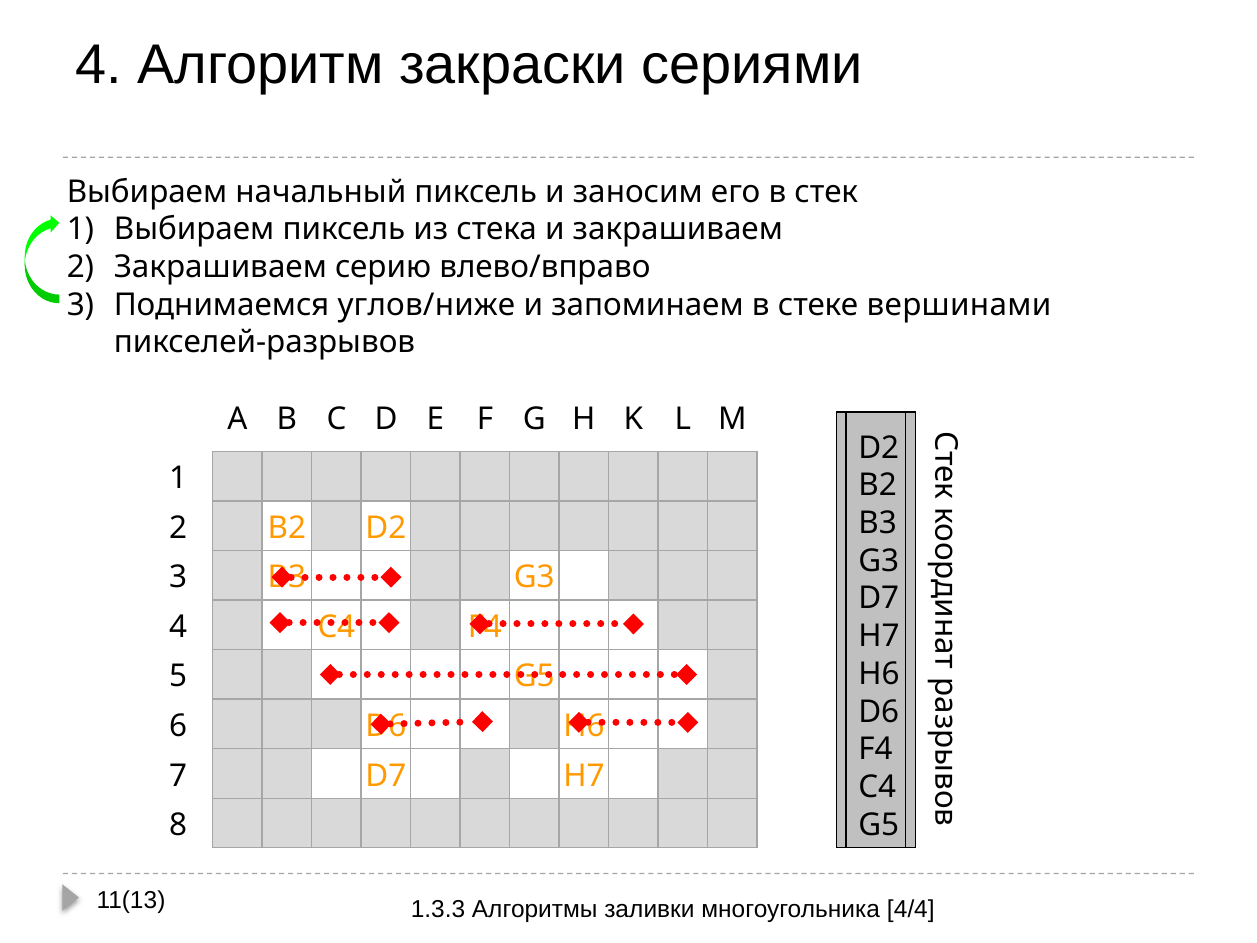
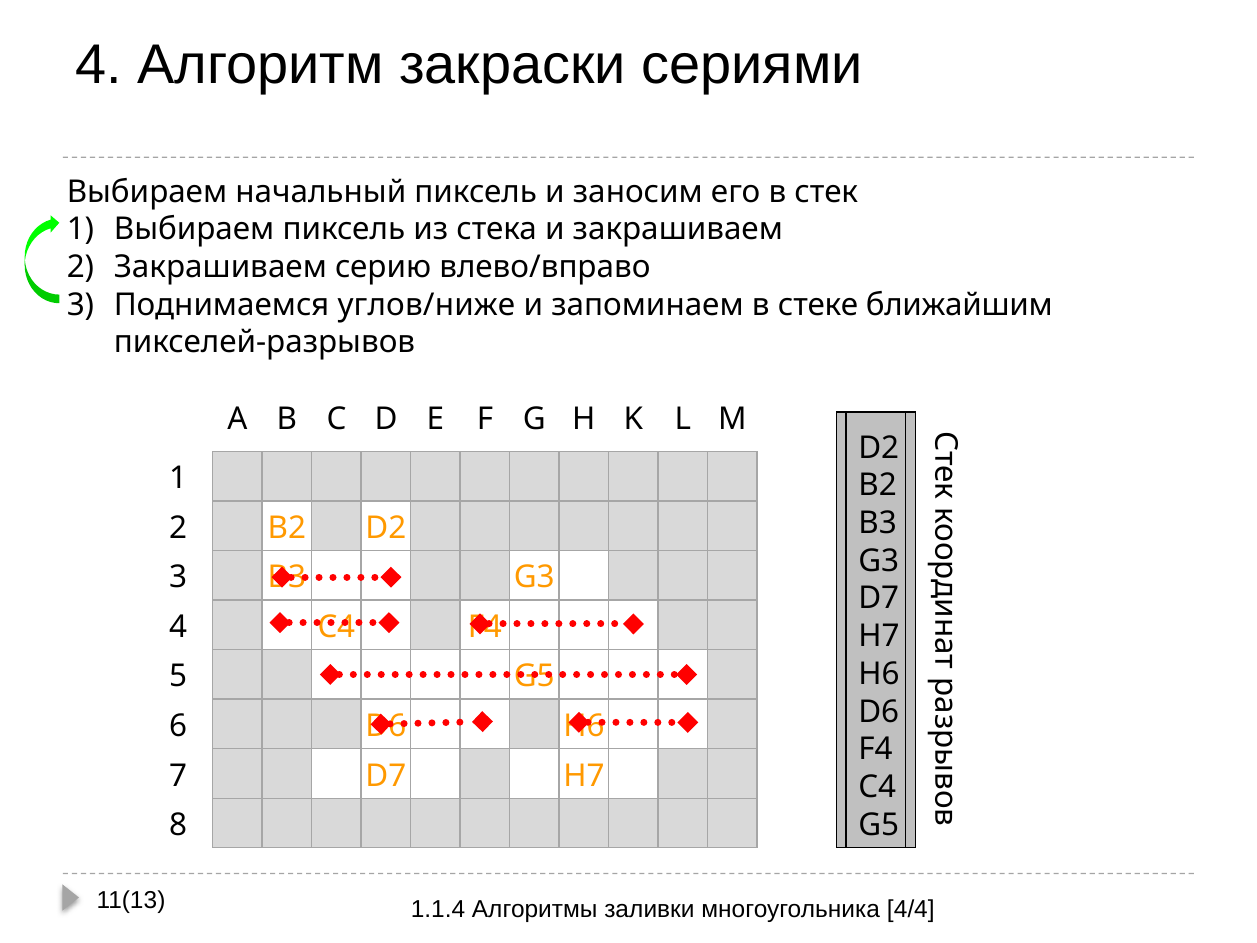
вершинами: вершинами -> ближайшим (959, 305)
1.3.3: 1.3.3 -> 1.1.4 (438, 909)
